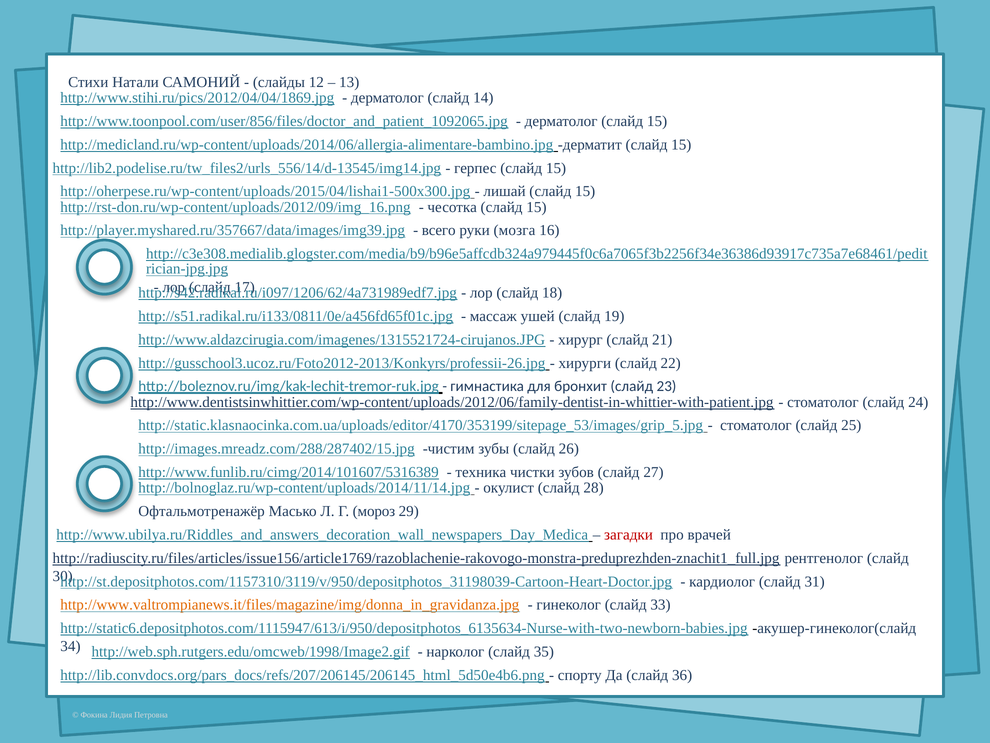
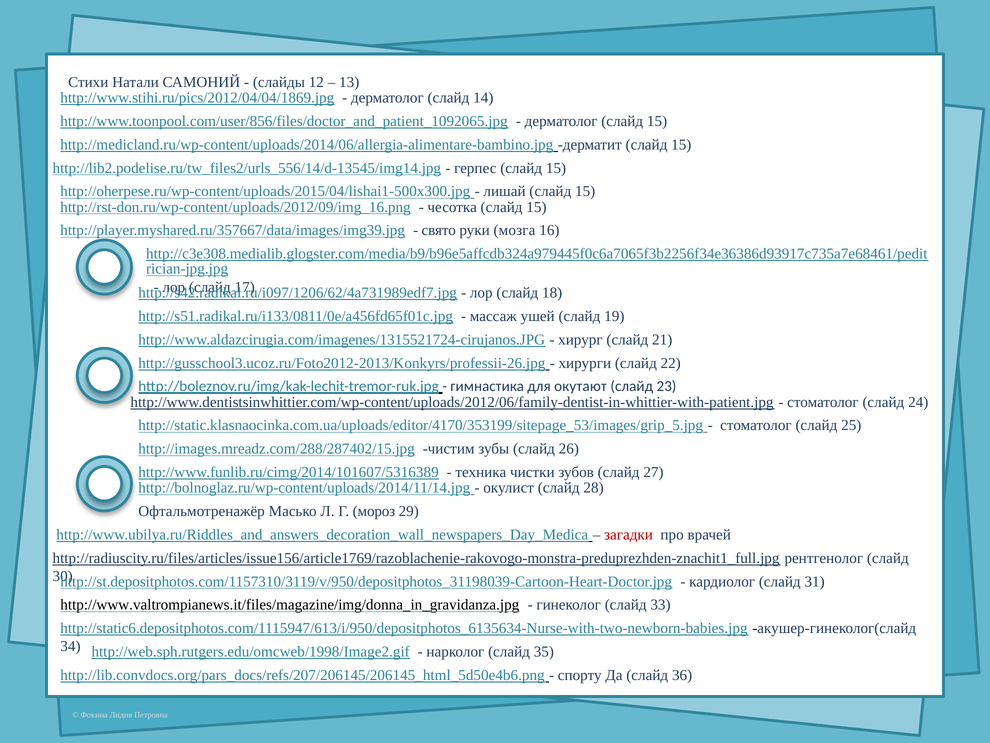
всего: всего -> свято (439, 230)
бронхит: бронхит -> окутают (581, 386)
http://www.valtrompianews.it/files/magazine/img/donna_in_gravidanza.jpg colour: orange -> black (290, 605)
